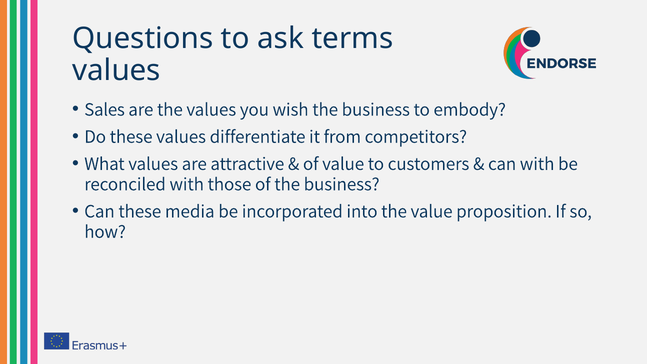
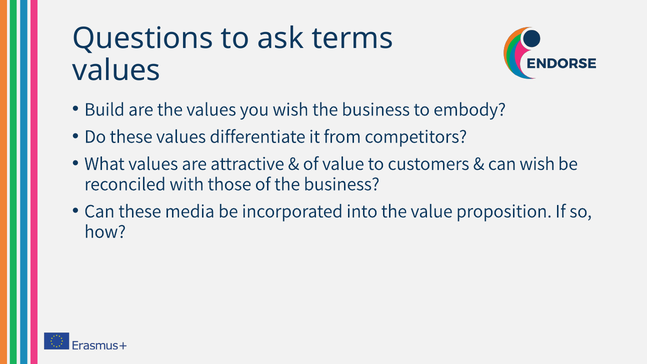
Sales: Sales -> Build (105, 109)
can with: with -> wish (537, 164)
